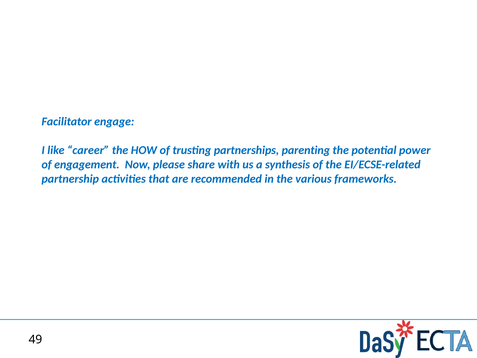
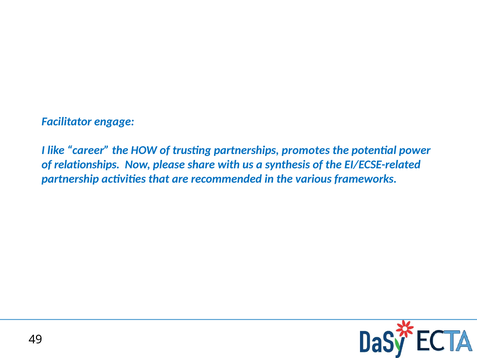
parenting: parenting -> promotes (306, 150)
engagement: engagement -> relationships (87, 165)
